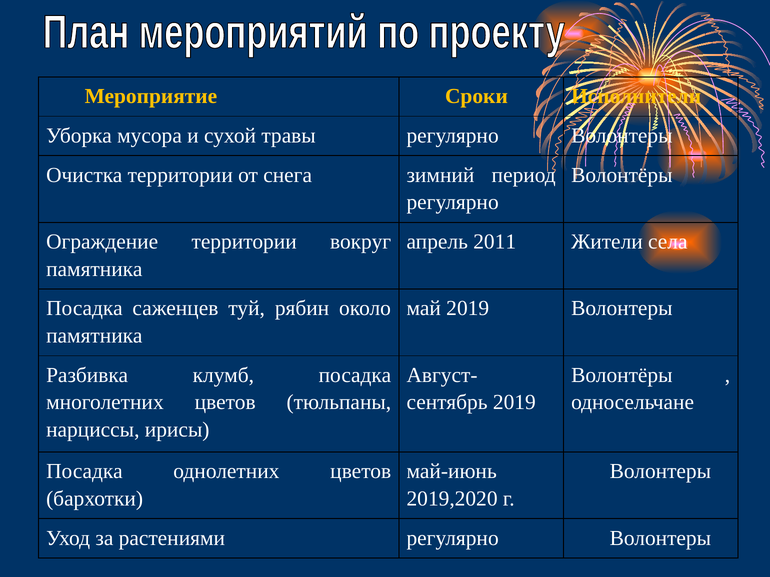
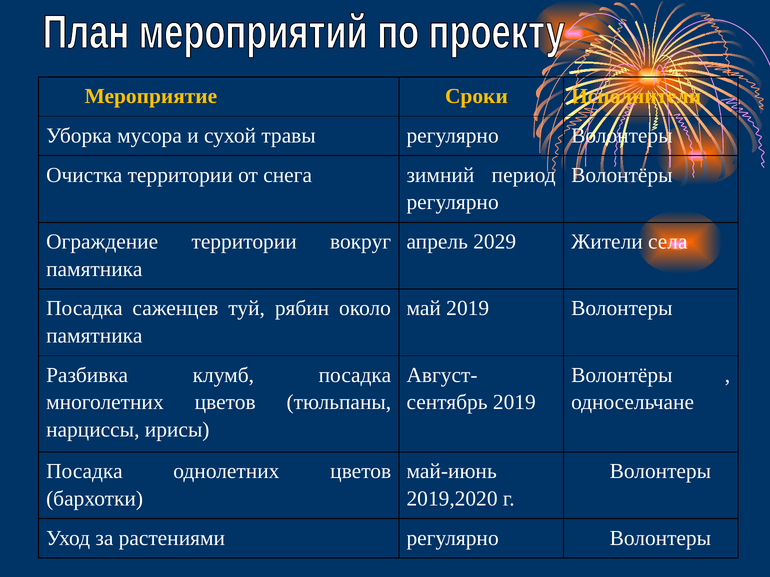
2011: 2011 -> 2029 (495, 242)
